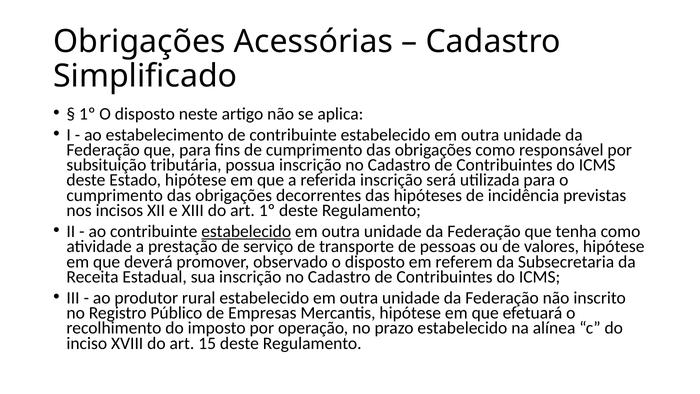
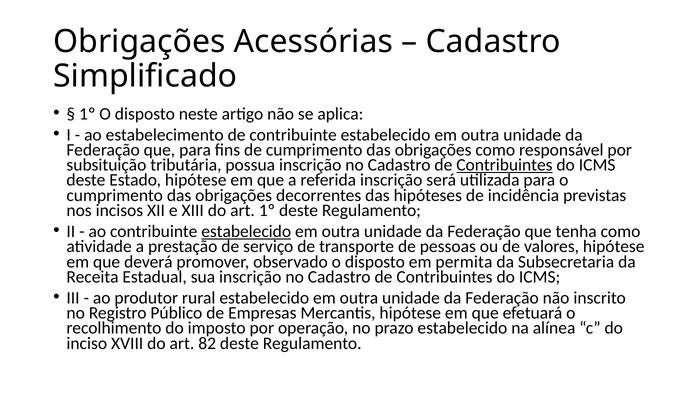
Contribuintes underline: none -> present (504, 165)
referem: referem -> permita (464, 262)
15: 15 -> 82 (207, 343)
